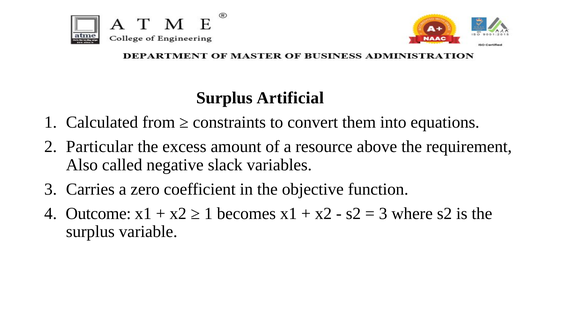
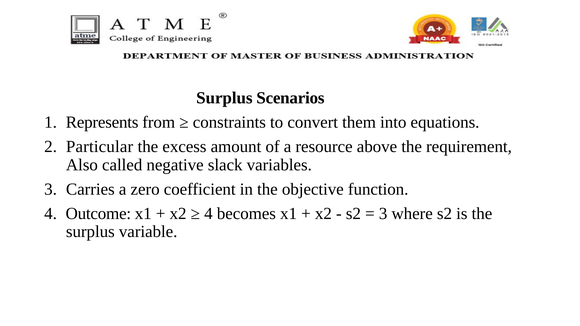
Artificial: Artificial -> Scenarios (290, 98)
Calculated: Calculated -> Represents (102, 122)
1: 1 -> 4 (208, 214)
